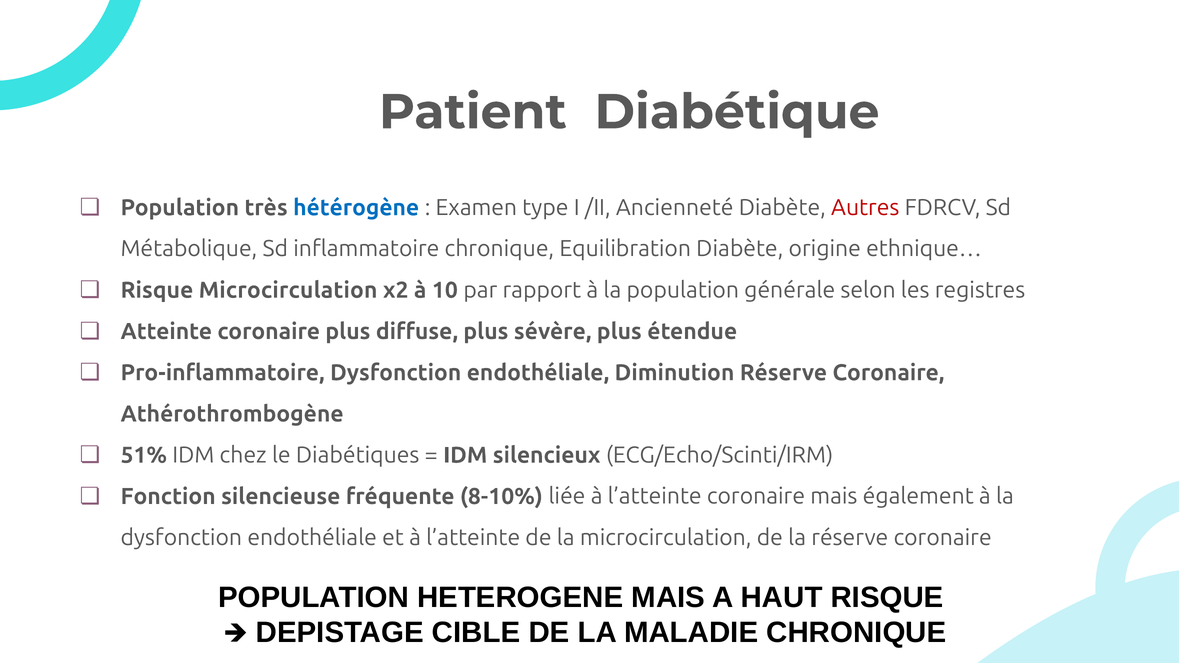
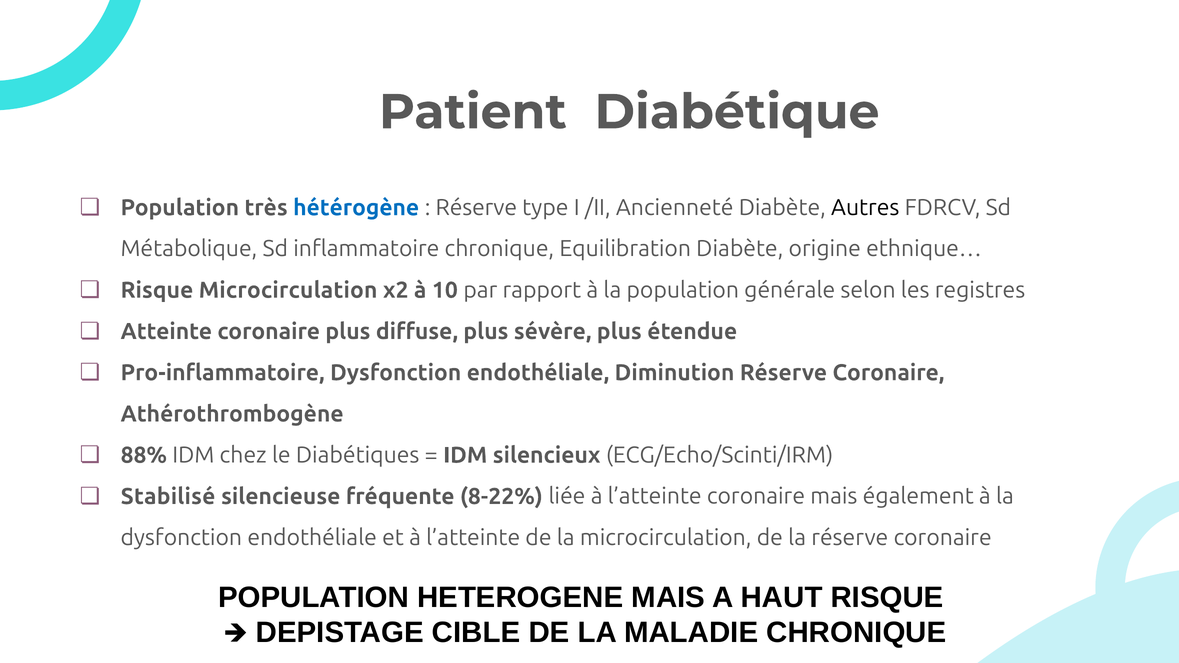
Examen: Examen -> Réserve (476, 208)
Autres colour: red -> black (865, 208)
51%: 51% -> 88% (144, 455)
Fonction: Fonction -> Stabilisé (168, 497)
8-10%: 8-10% -> 8-22% (501, 497)
